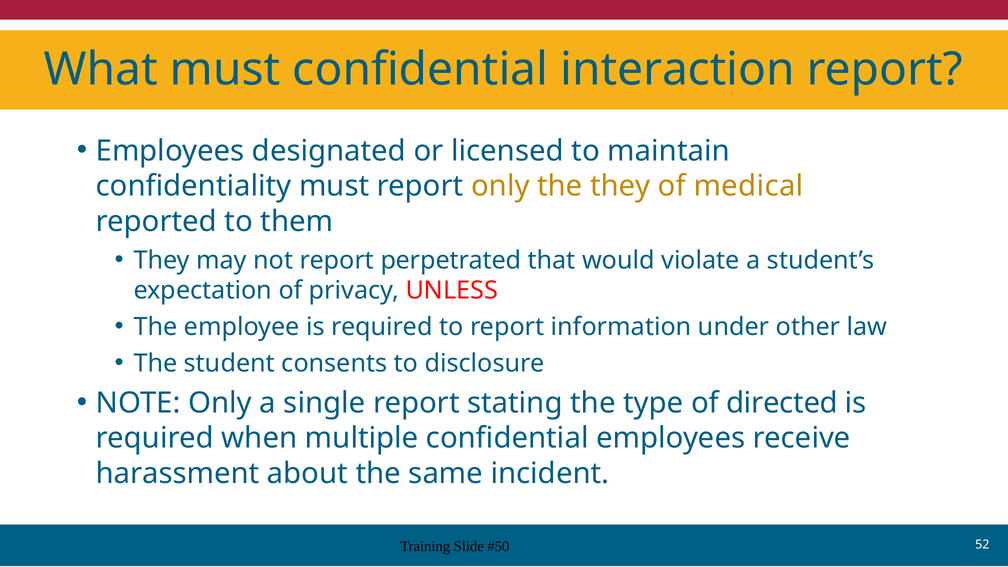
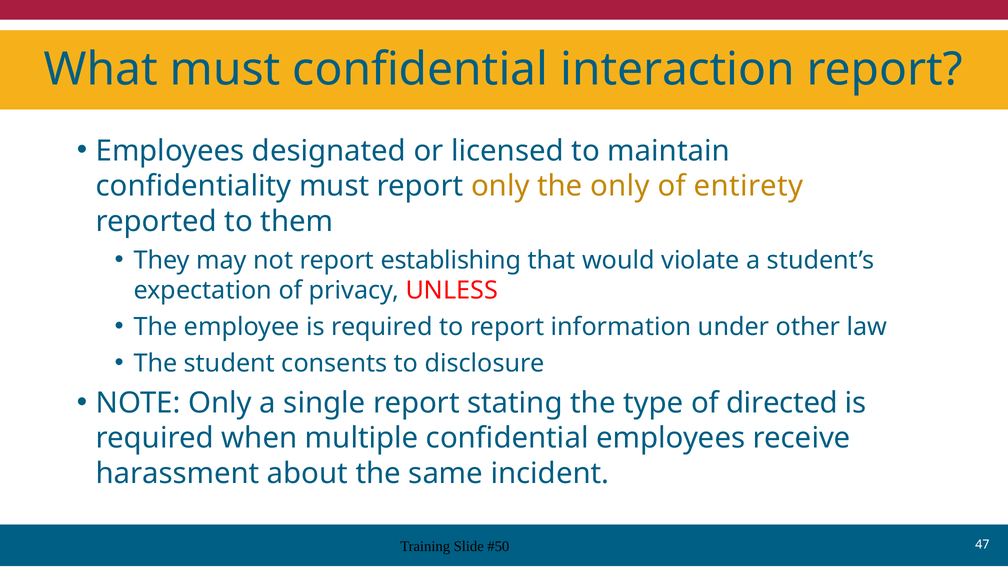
the they: they -> only (620, 186)
medical: medical -> entirety (749, 186)
perpetrated: perpetrated -> establishing (451, 260)
52: 52 -> 47 (982, 545)
